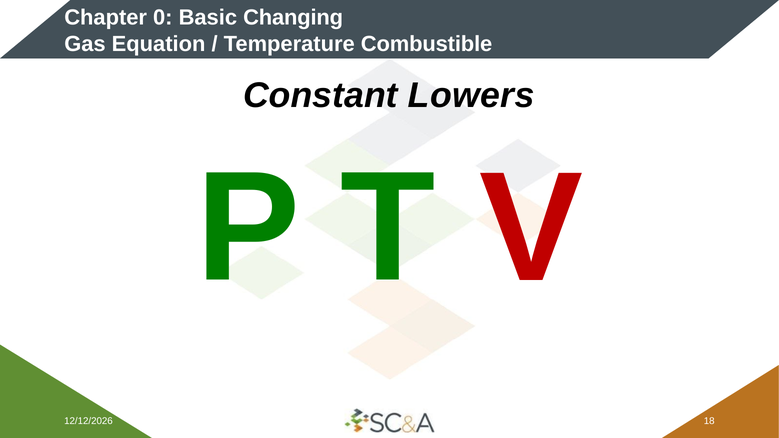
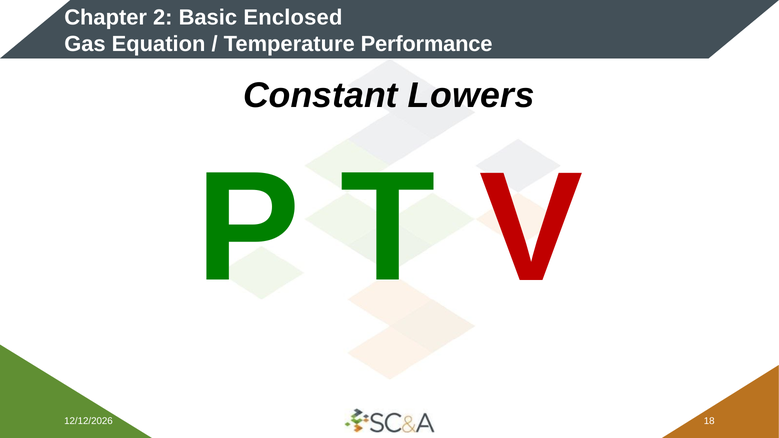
0: 0 -> 2 (163, 18)
Changing: Changing -> Enclosed (293, 18)
Combustible: Combustible -> Performance (427, 44)
